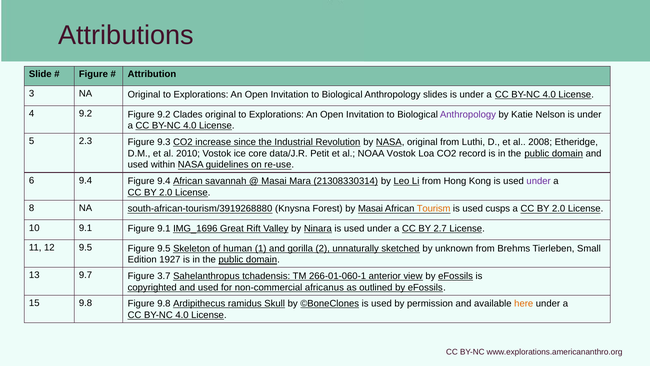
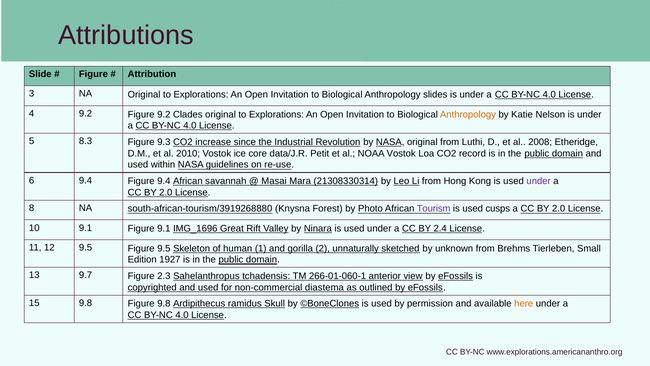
Anthropology colour: purple -> orange (468, 114)
2.3: 2.3 -> 8.3 (86, 141)
by Masai: Masai -> Photo (370, 209)
Tourism colour: orange -> purple (434, 209)
2.7: 2.7 -> 2.4 (440, 228)
3.7: 3.7 -> 2.3 (164, 276)
africanus: africanus -> diastema (324, 287)
